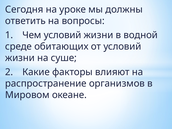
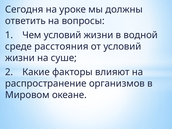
обитающих: обитающих -> расстояния (61, 46)
